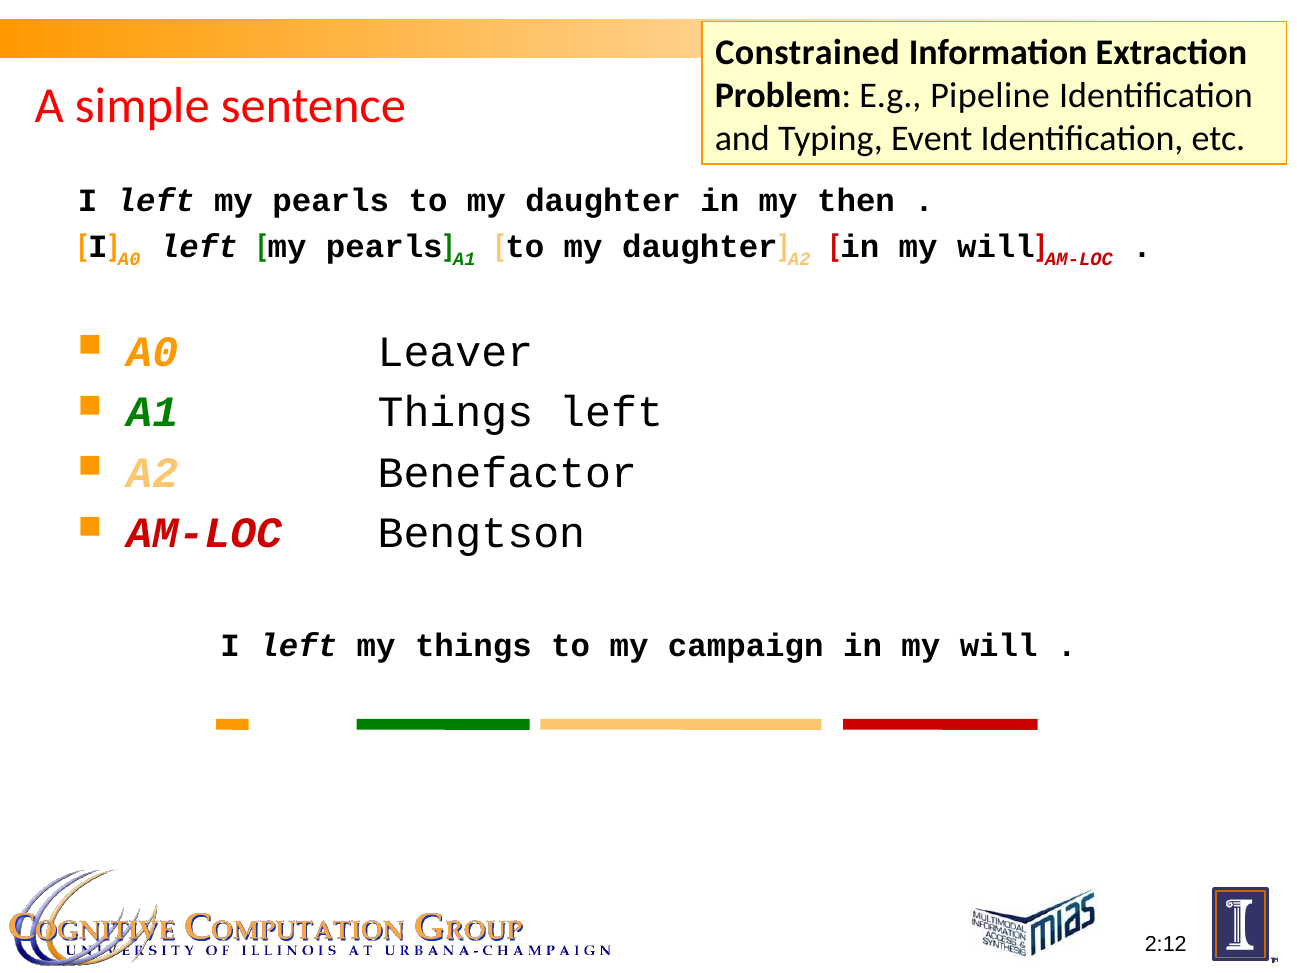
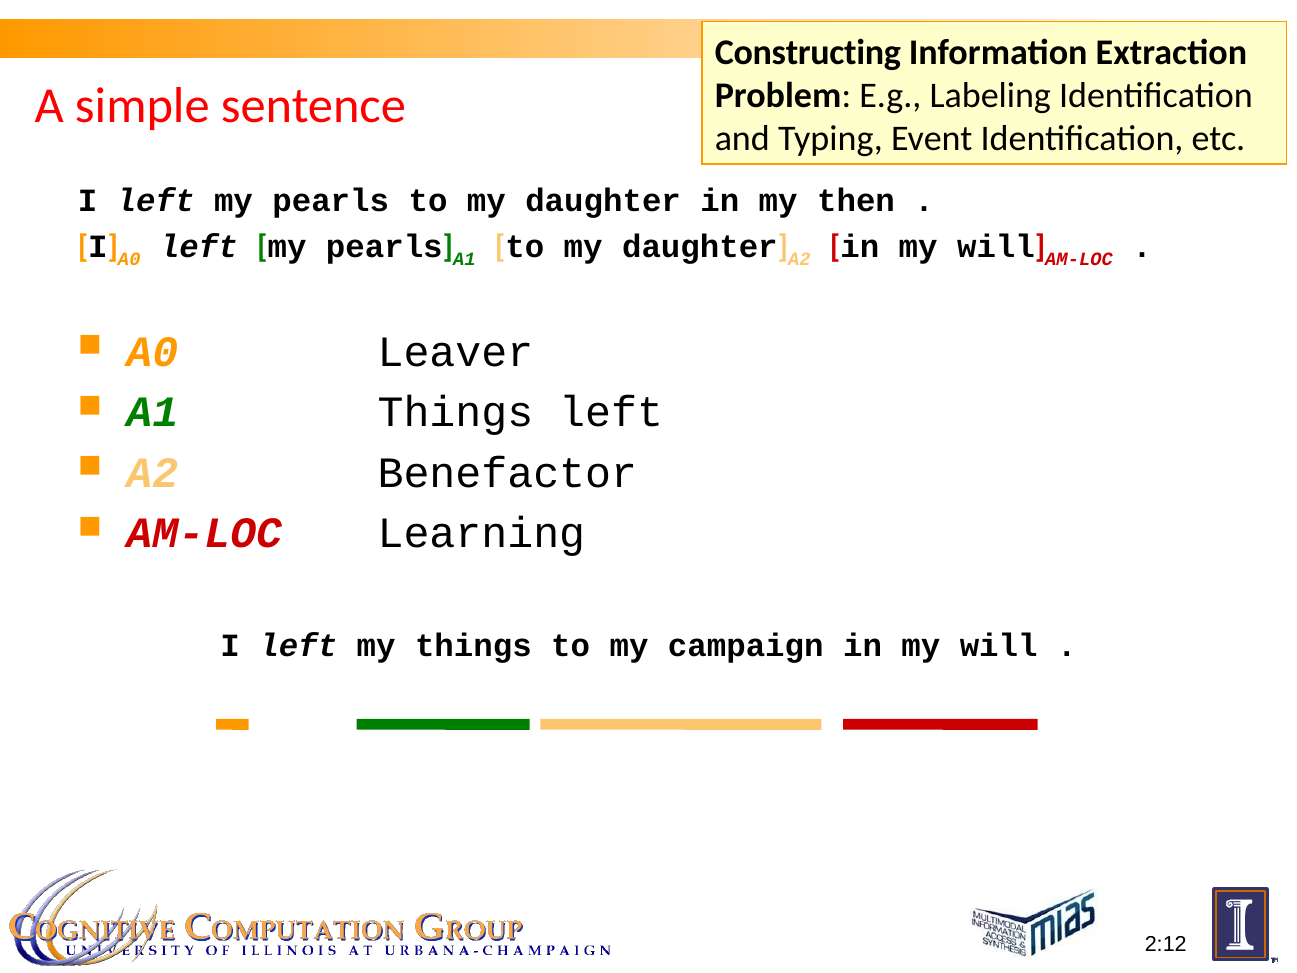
Constrained: Constrained -> Constructing (808, 52)
Pipeline: Pipeline -> Labeling (990, 95)
Bengtson: Bengtson -> Learning (481, 534)
